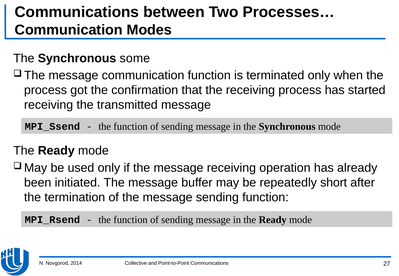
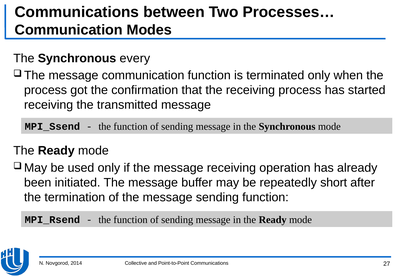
some: some -> every (135, 58)
